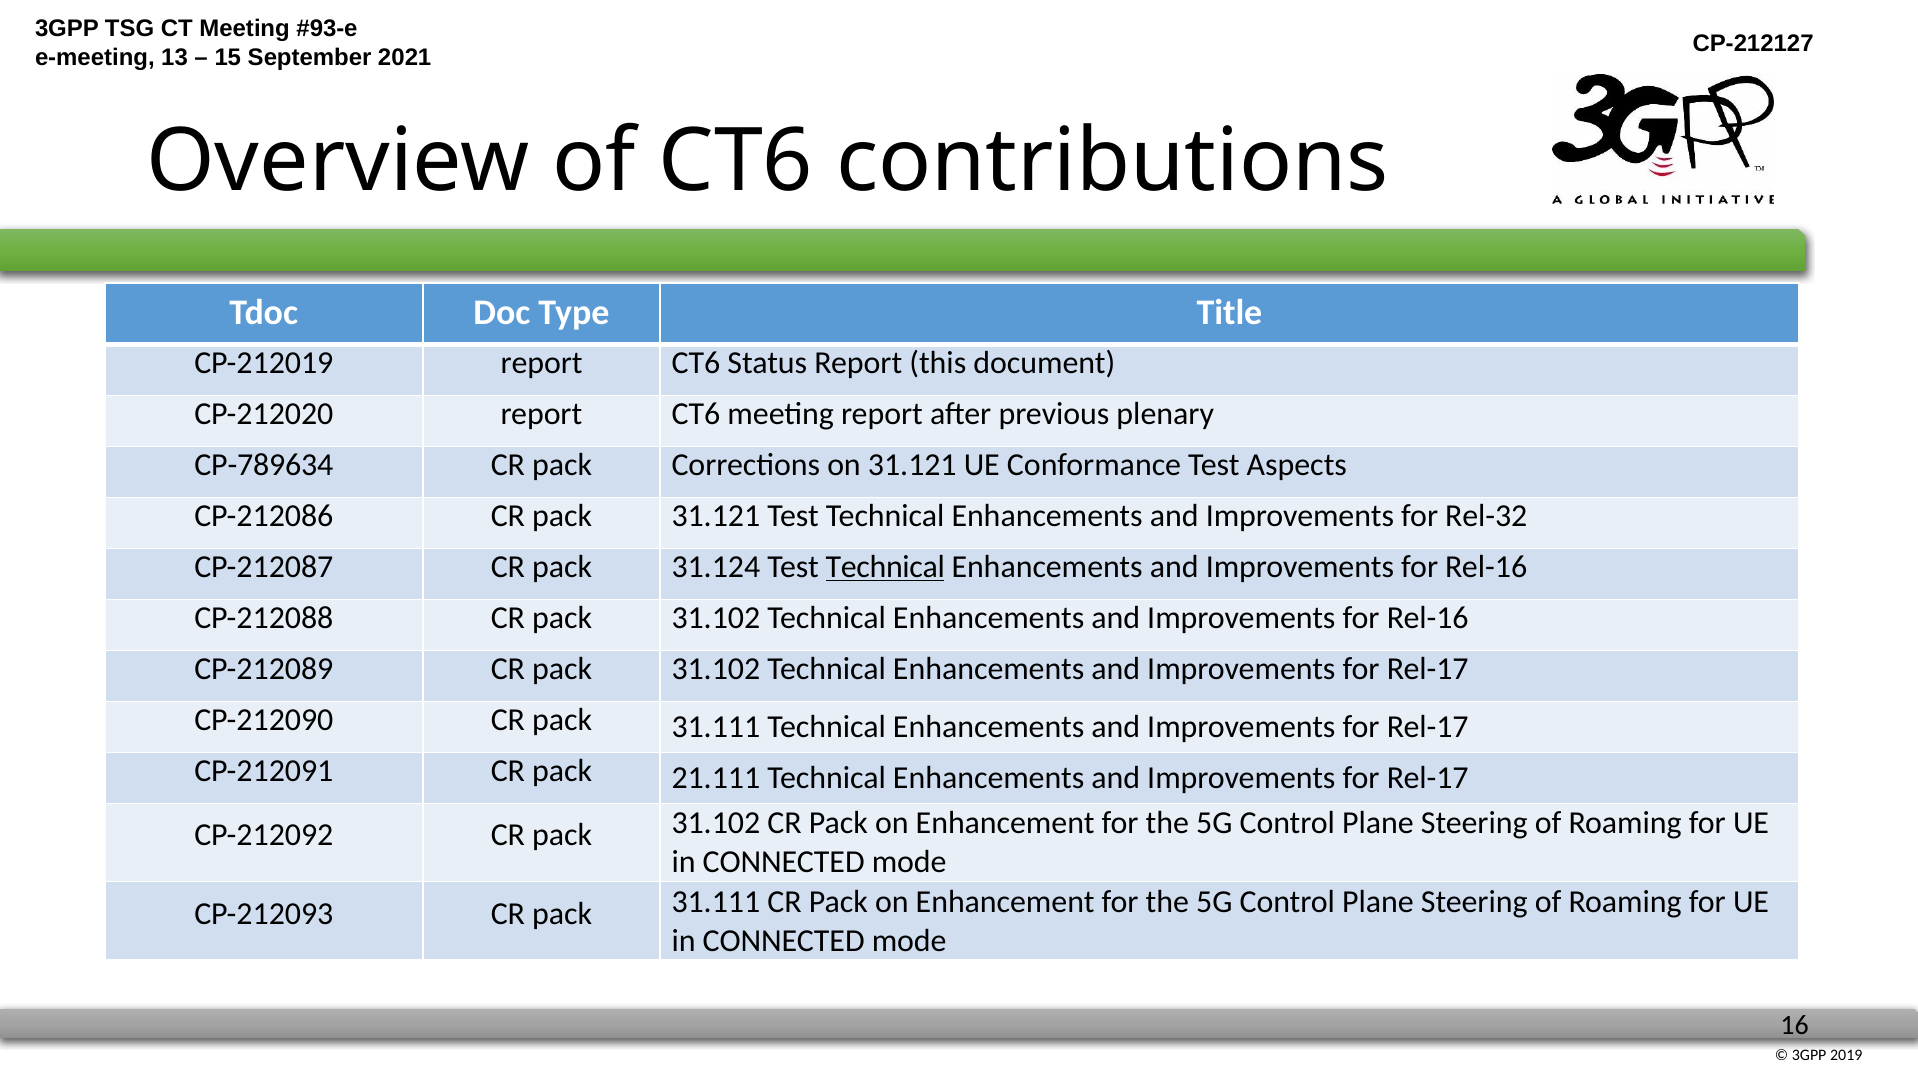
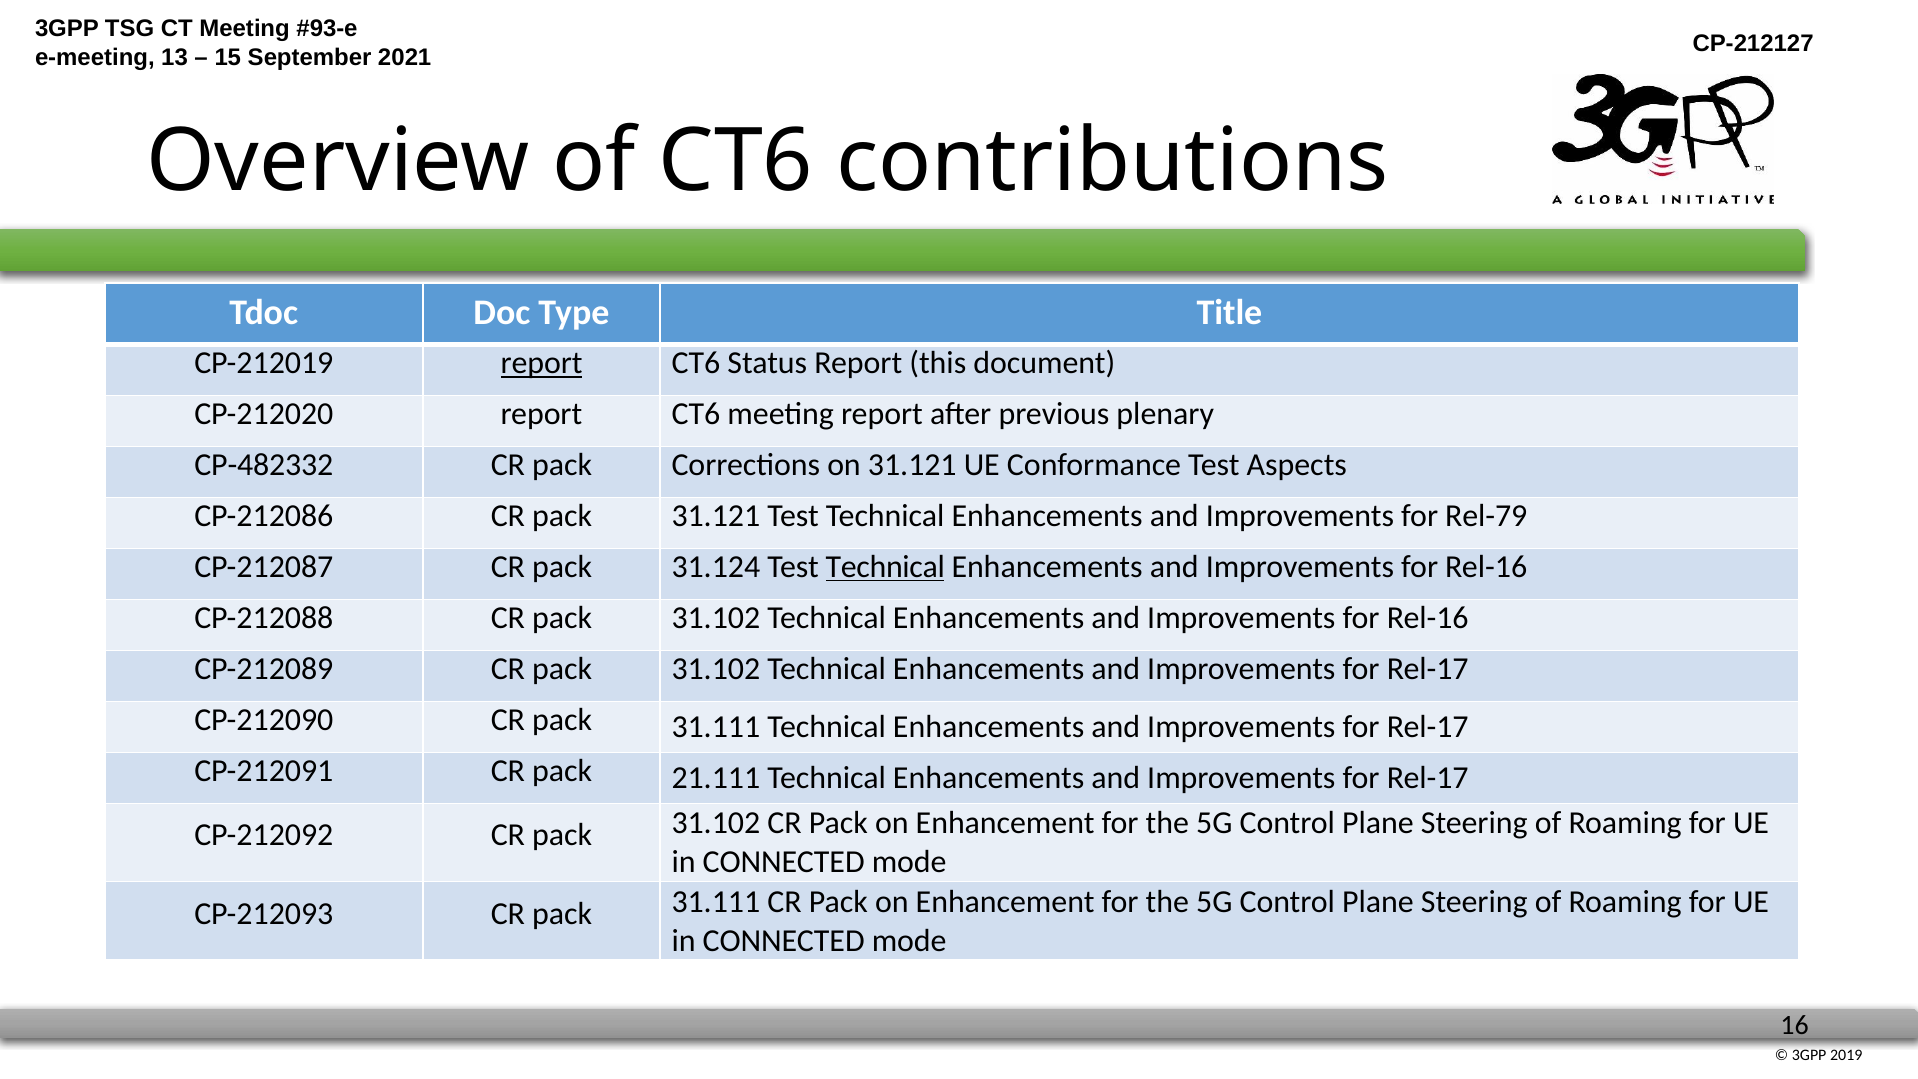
report underline: none -> present (542, 363)
CP-789634: CP-789634 -> CP-482332 (264, 465)
Rel-32: Rel-32 -> Rel-79 (1486, 516)
